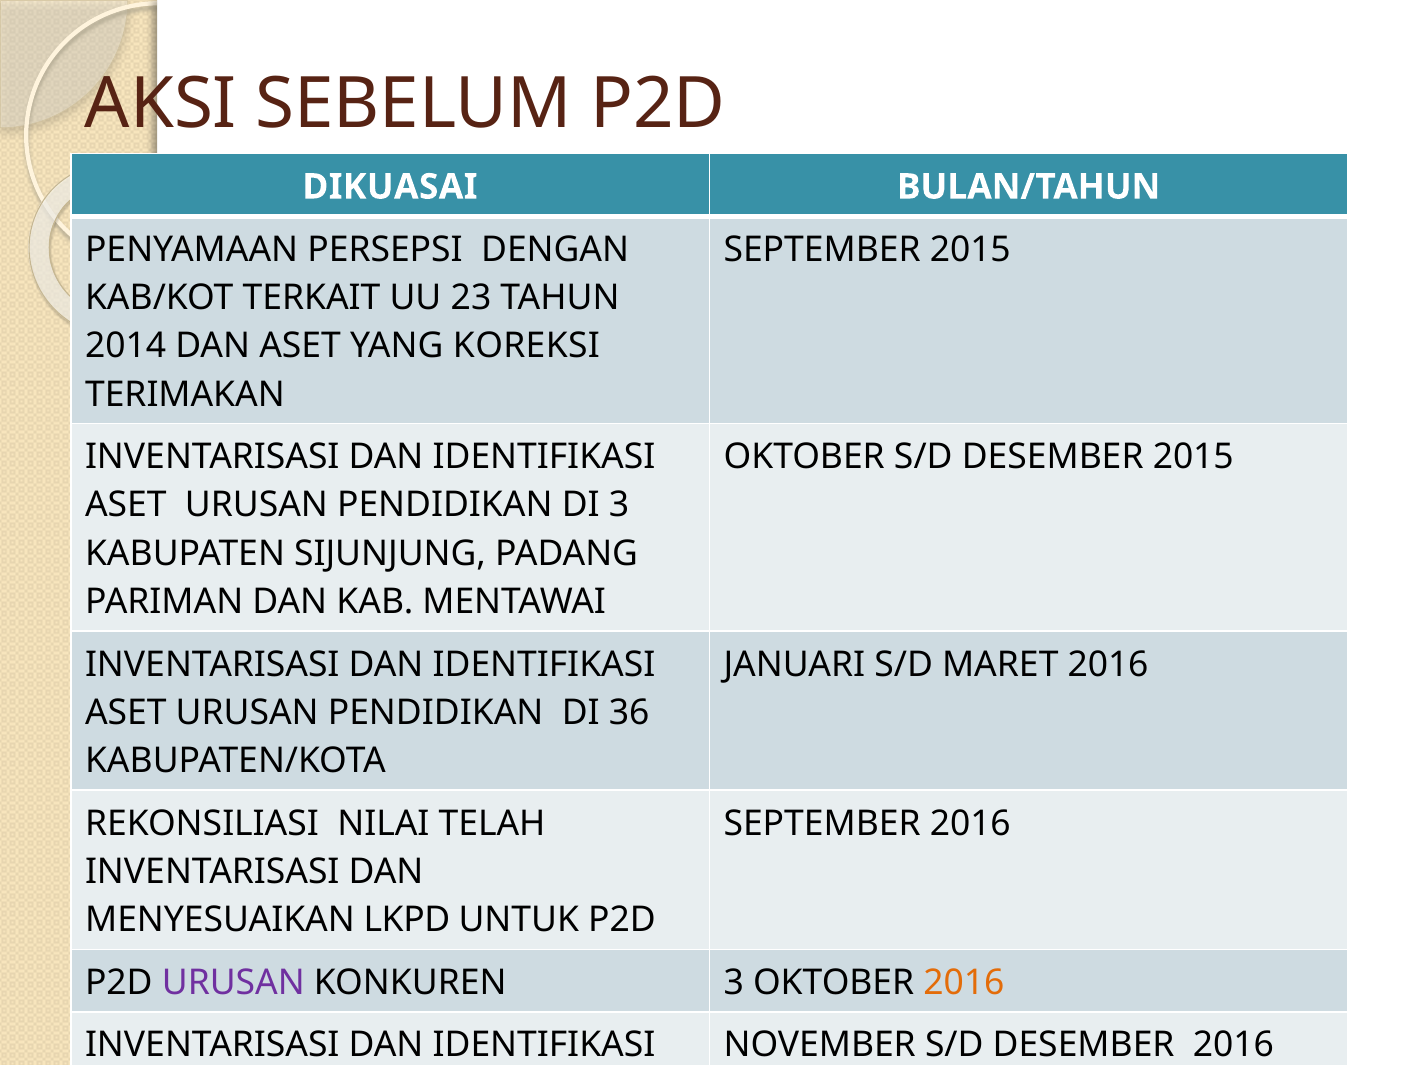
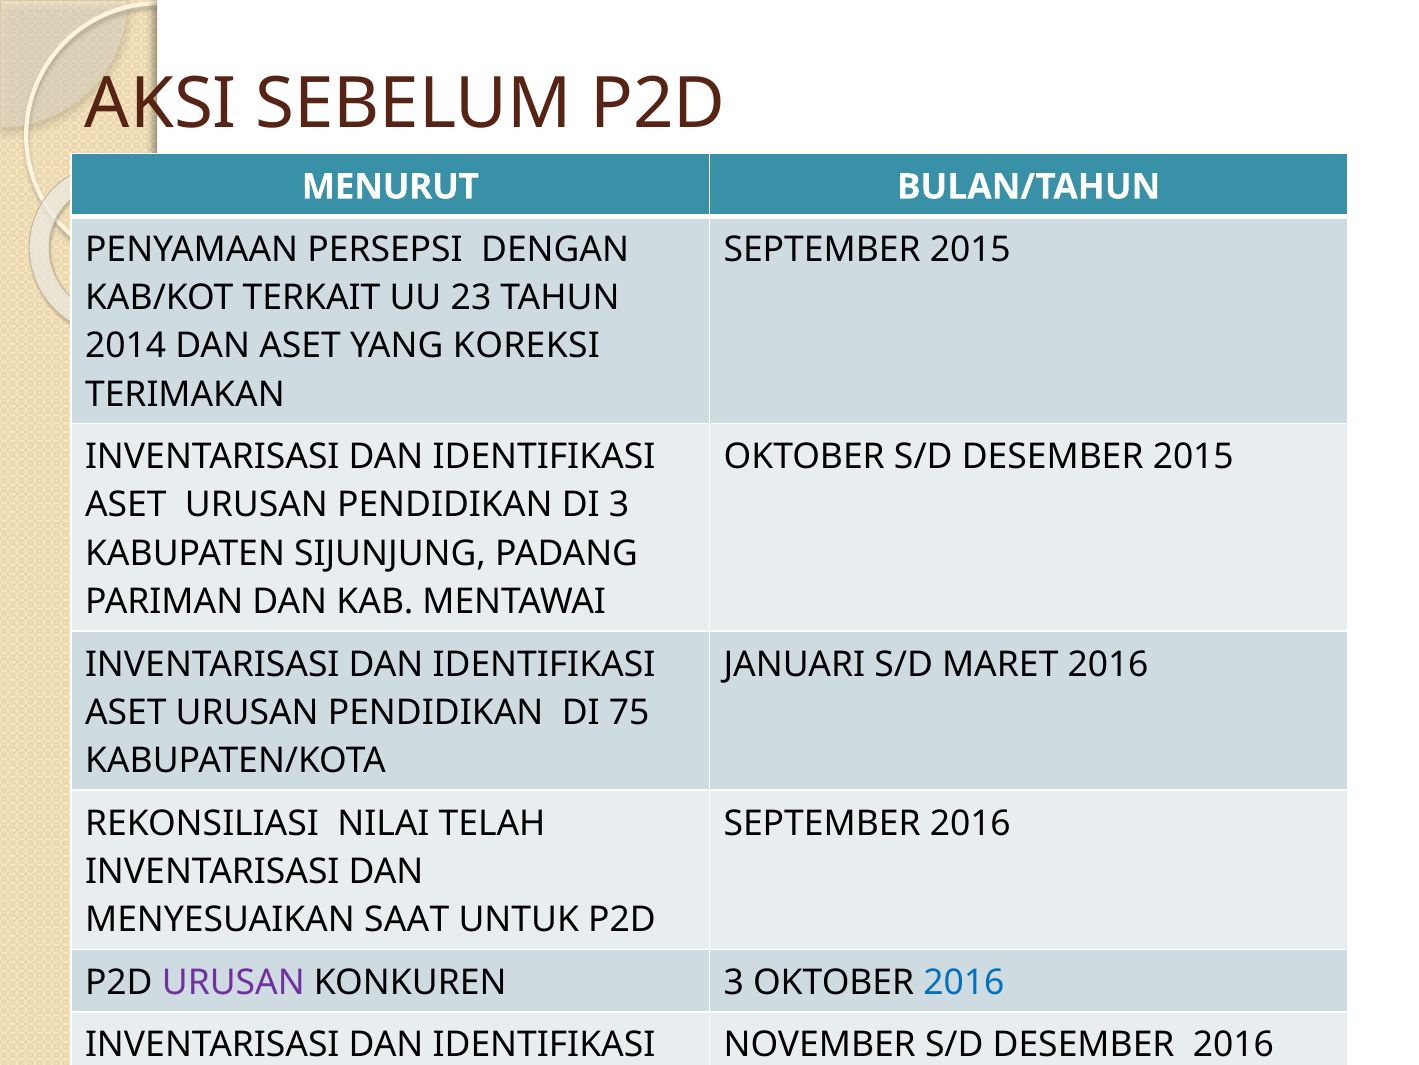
DIKUASAI: DIKUASAI -> MENURUT (390, 187)
36: 36 -> 75 (629, 712)
LKPD: LKPD -> SAAT (407, 919)
2016 colour: orange -> blue (964, 982)
